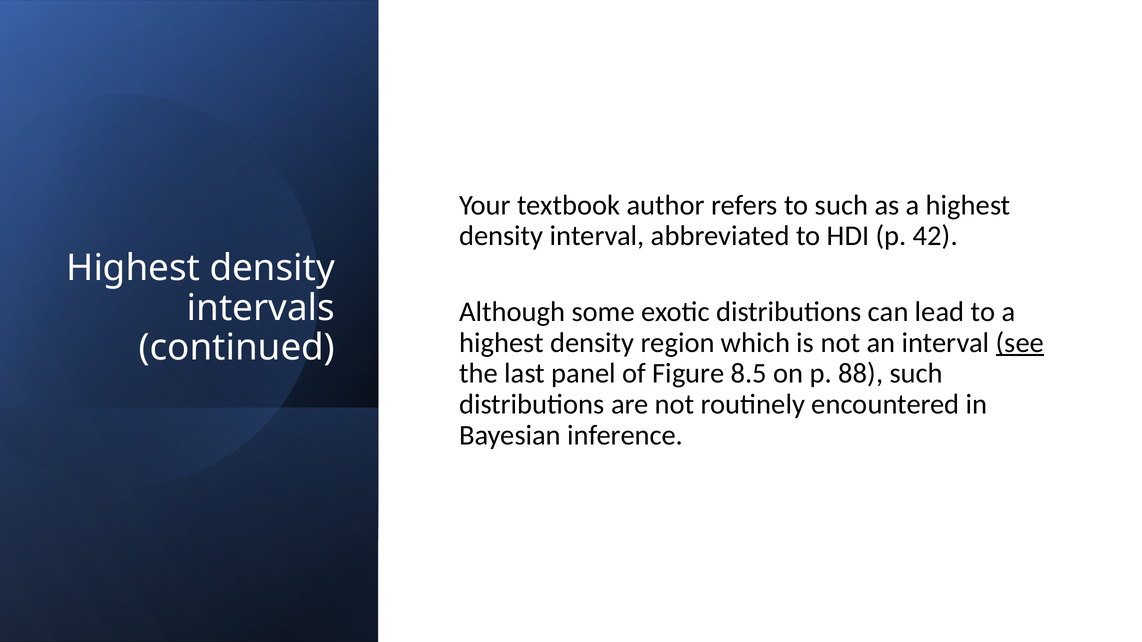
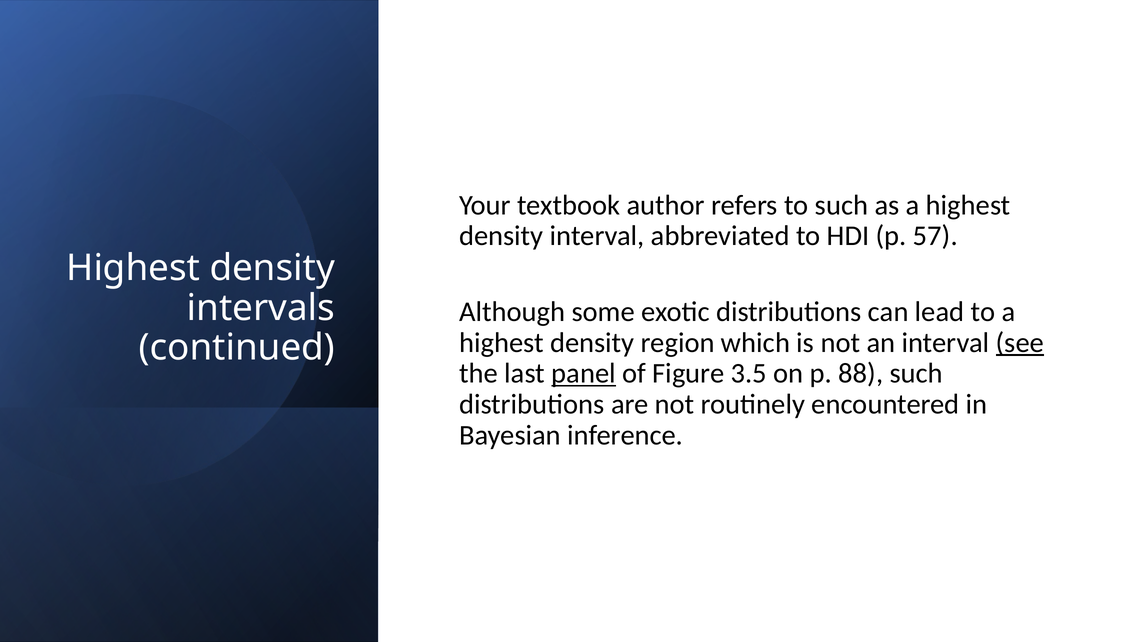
42: 42 -> 57 (935, 236)
panel underline: none -> present (584, 374)
8.5: 8.5 -> 3.5 (749, 374)
